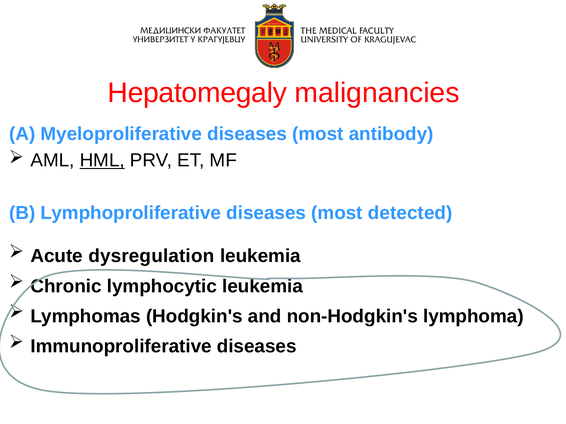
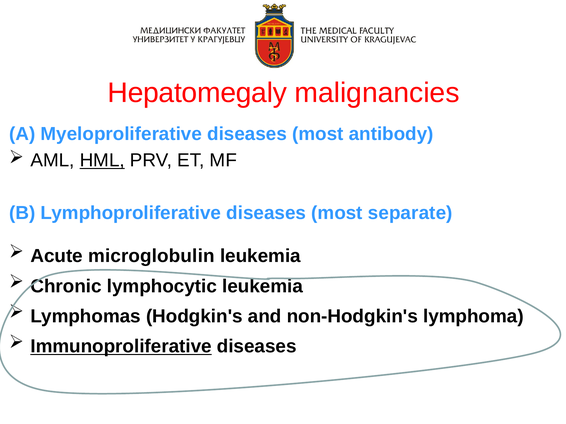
detected: detected -> separate (410, 213)
dysregulation: dysregulation -> microglobulin (151, 256)
Immunoproliferative underline: none -> present (121, 347)
